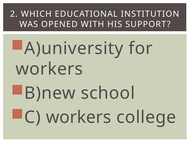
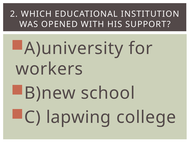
C workers: workers -> lapwing (78, 117)
